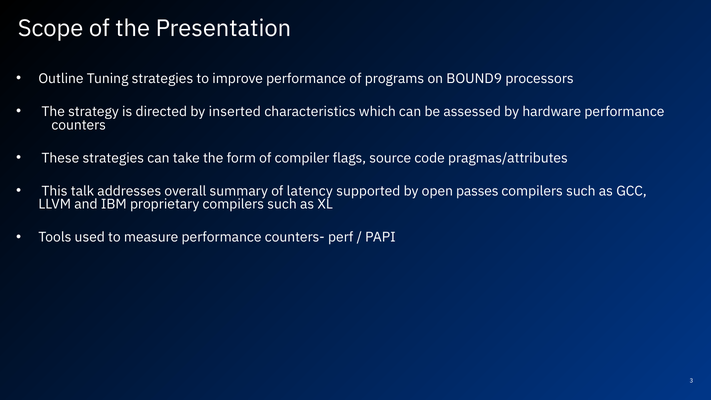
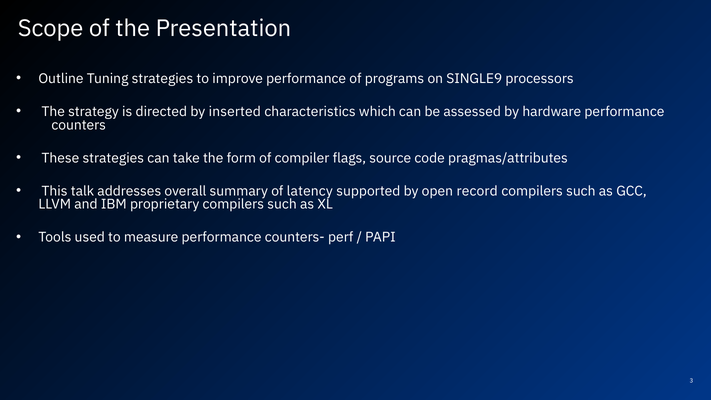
BOUND9: BOUND9 -> SINGLE9 (474, 79)
passes: passes -> record (477, 191)
